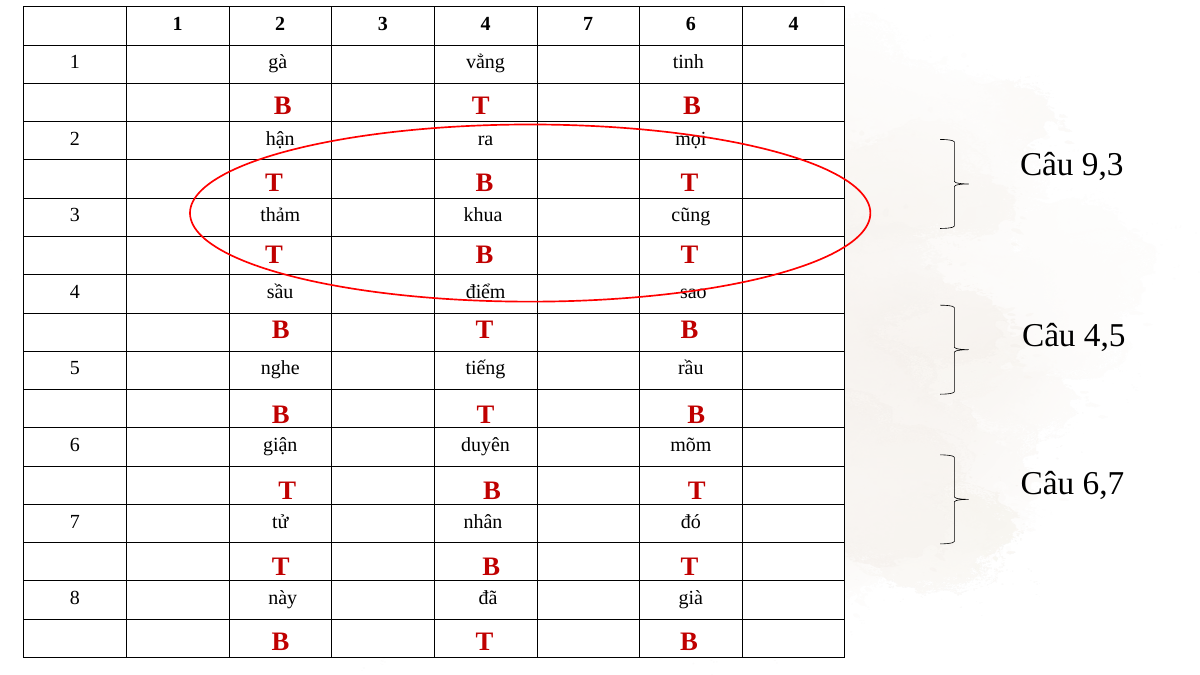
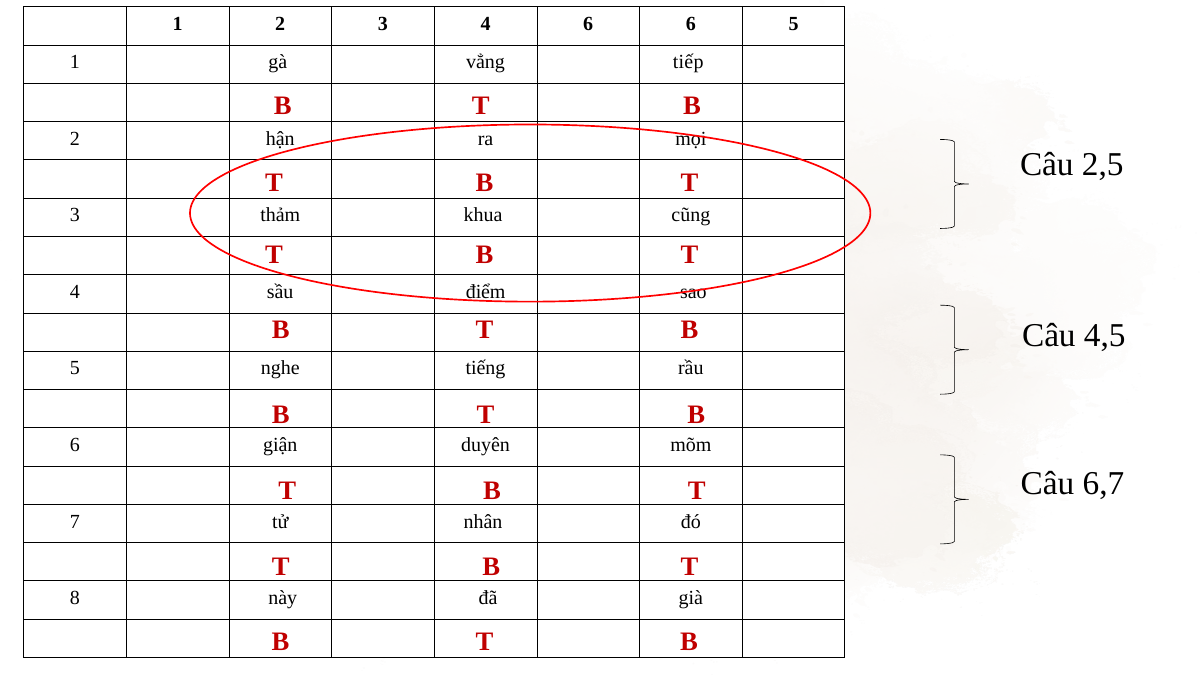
4 7: 7 -> 6 (588, 24)
6 4: 4 -> 5 (794, 24)
tinh: tinh -> tiếp (688, 62)
9,3: 9,3 -> 2,5 (1103, 165)
